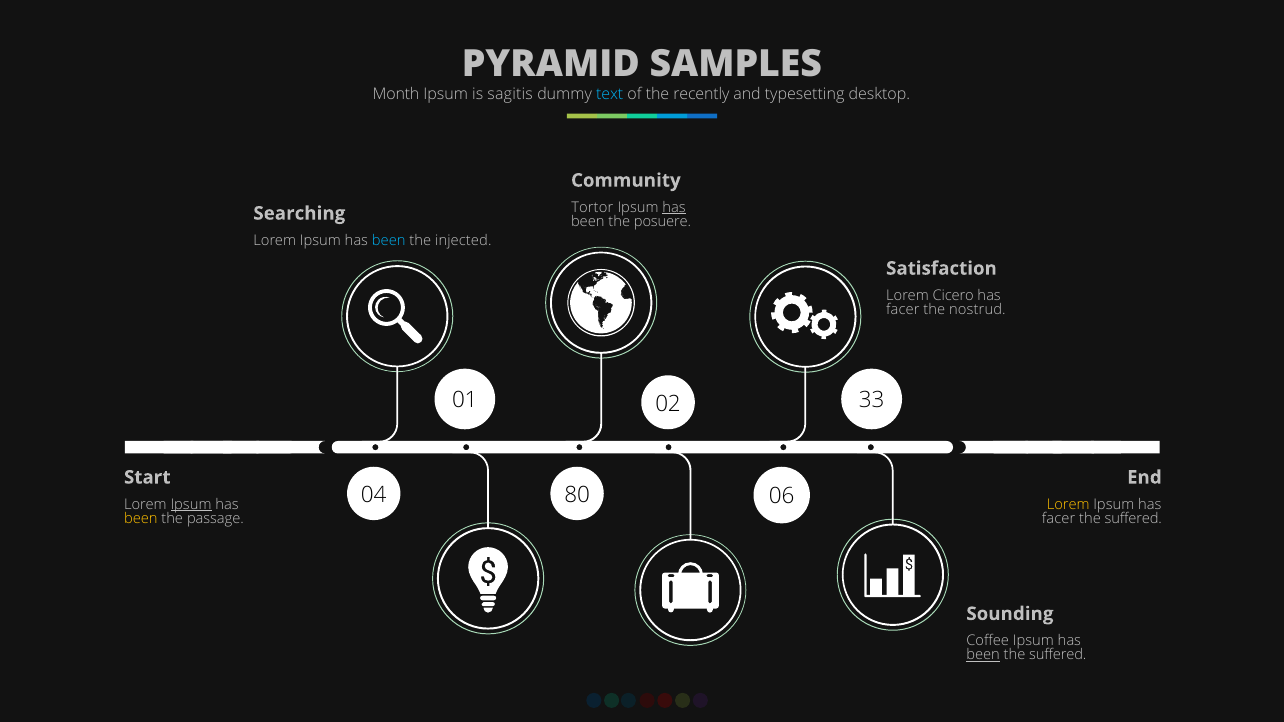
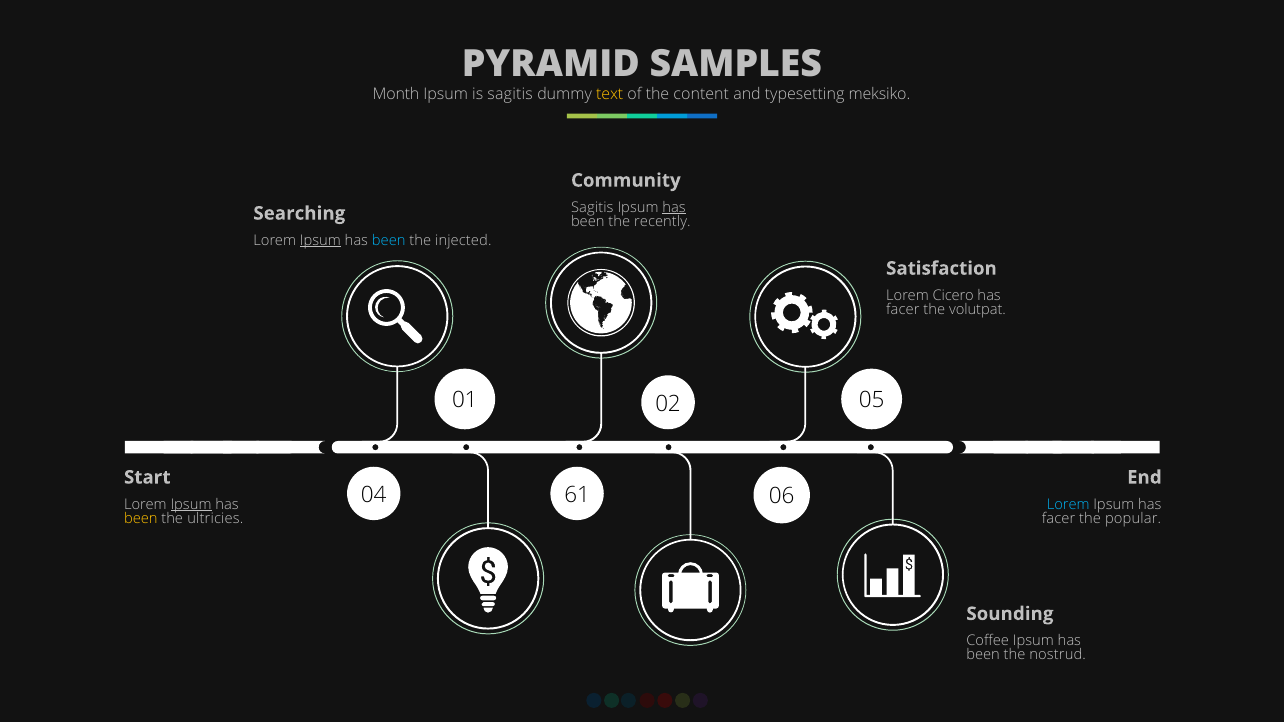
text colour: light blue -> yellow (610, 94)
recently: recently -> content (701, 94)
desktop: desktop -> meksiko (879, 94)
Tortor: Tortor -> Sagitis (592, 208)
posuere: posuere -> recently (662, 222)
Ipsum underline: none -> present (320, 241)
nostrud: nostrud -> volutpat (977, 310)
33: 33 -> 05 (872, 401)
80: 80 -> 61 (577, 495)
Lorem colour: yellow -> light blue (1068, 505)
passage: passage -> ultricies (215, 519)
suffered: suffered -> popular (1133, 519)
been underline: present -> none (983, 655)
suffered: suffered -> nostrud (1058, 655)
